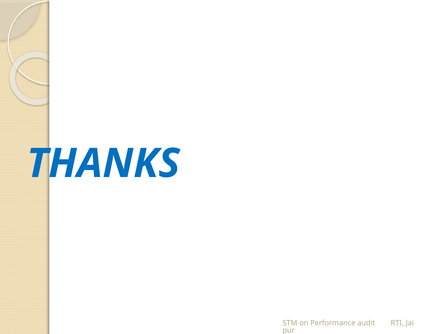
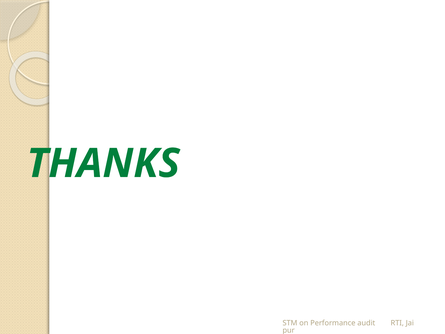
THANKS colour: blue -> green (103, 163)
